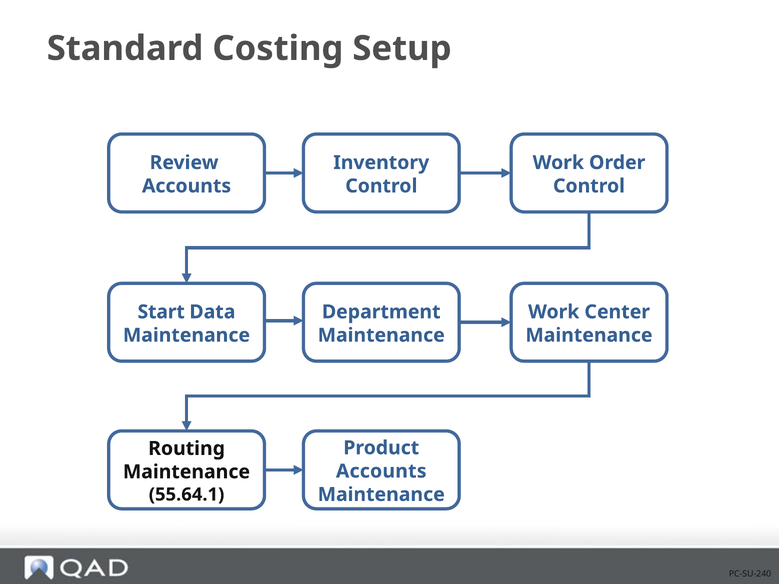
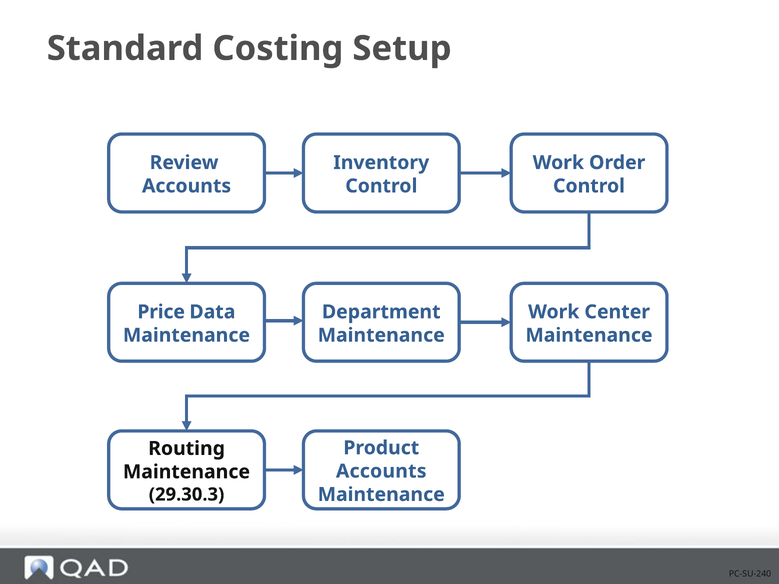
Start: Start -> Price (161, 312)
55.64.1: 55.64.1 -> 29.30.3 (187, 495)
